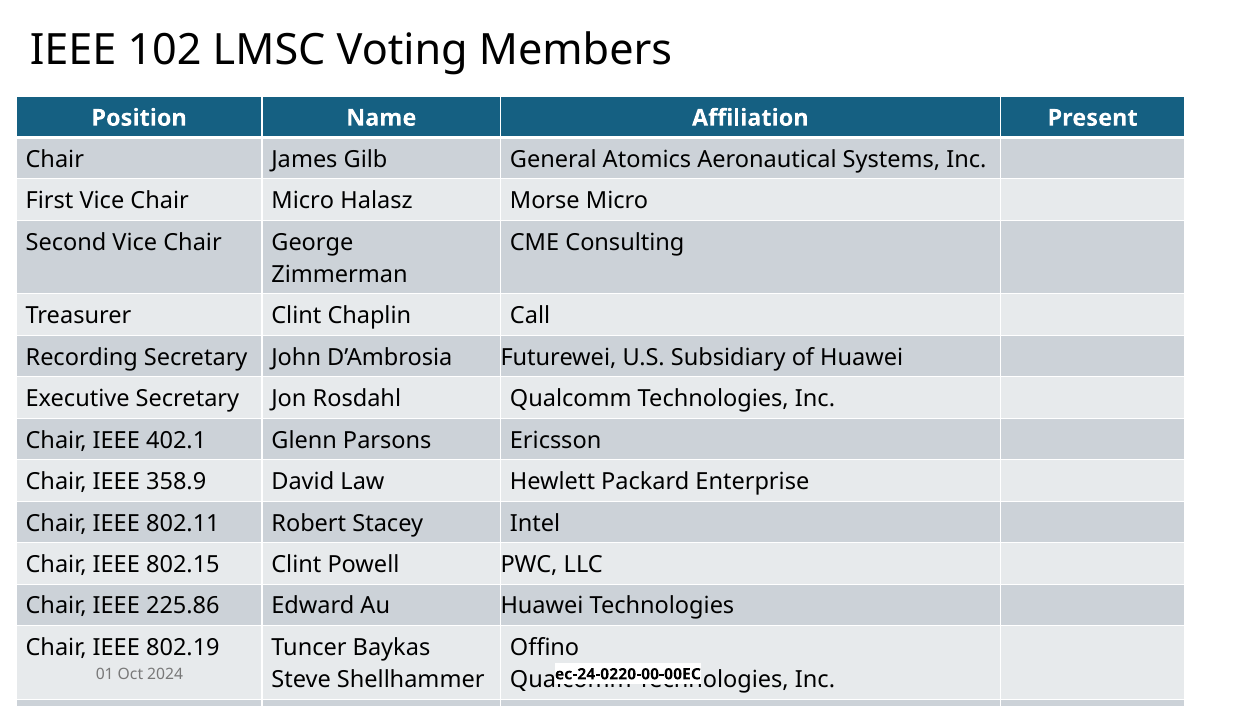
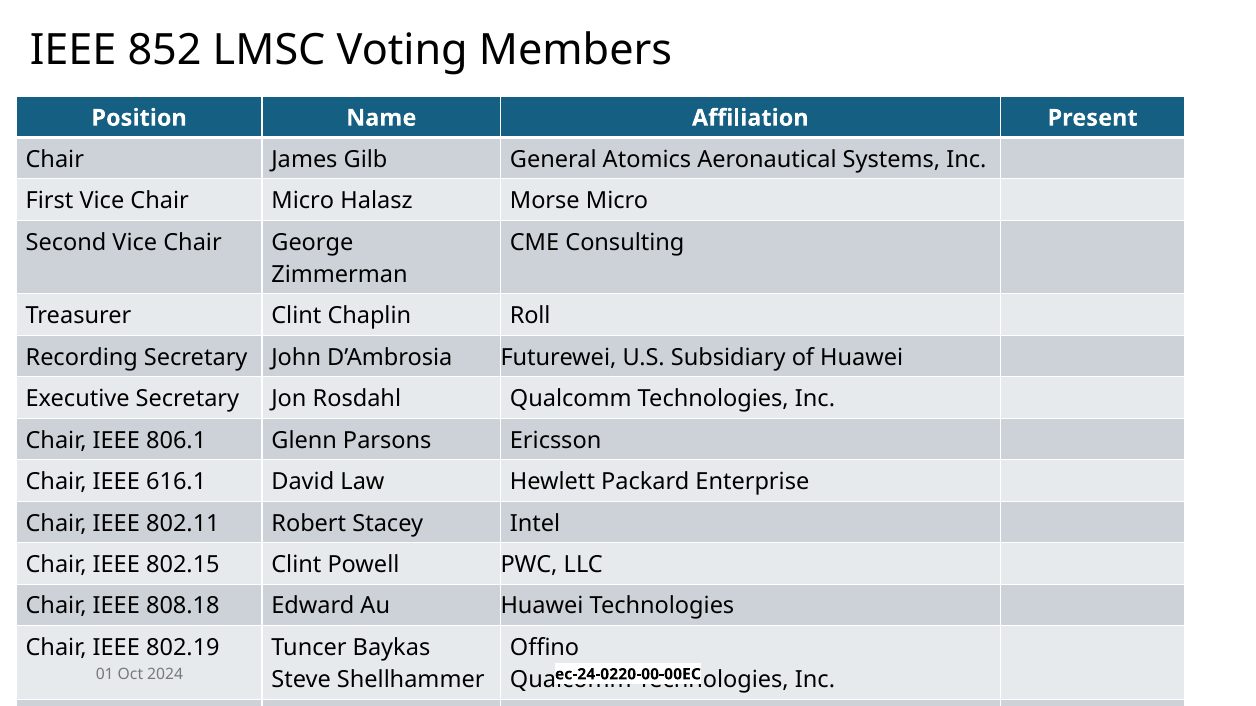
102: 102 -> 852 (165, 50)
Call: Call -> Roll (530, 316)
402.1: 402.1 -> 806.1 (176, 441)
358.9: 358.9 -> 616.1 (176, 482)
225.86: 225.86 -> 808.18 (183, 607)
